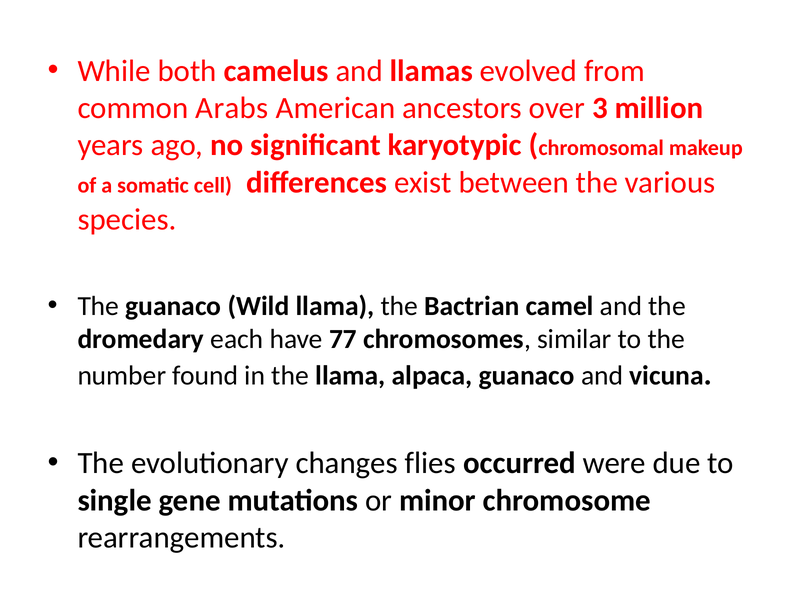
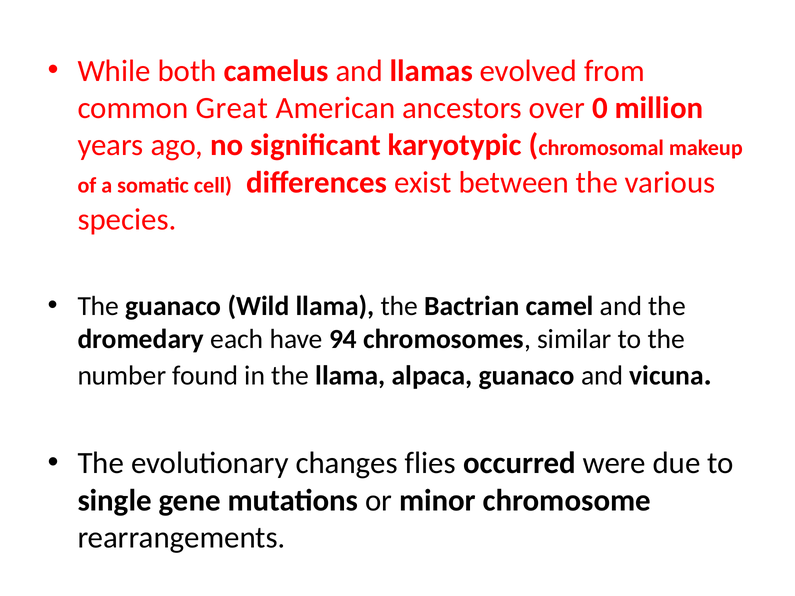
Arabs: Arabs -> Great (232, 108)
3: 3 -> 0 (600, 108)
77: 77 -> 94 (343, 339)
